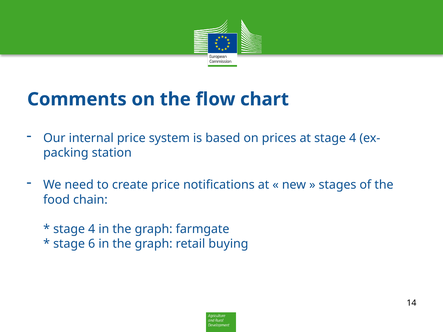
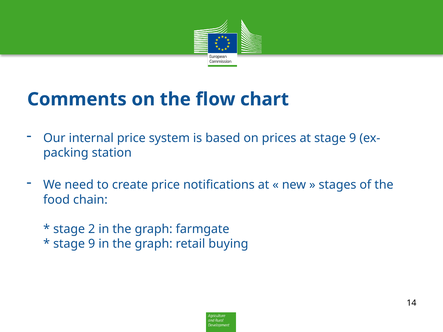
at stage 4: 4 -> 9 (353, 138)
4: 4 -> 2 (92, 229)
6: 6 -> 9 (92, 244)
